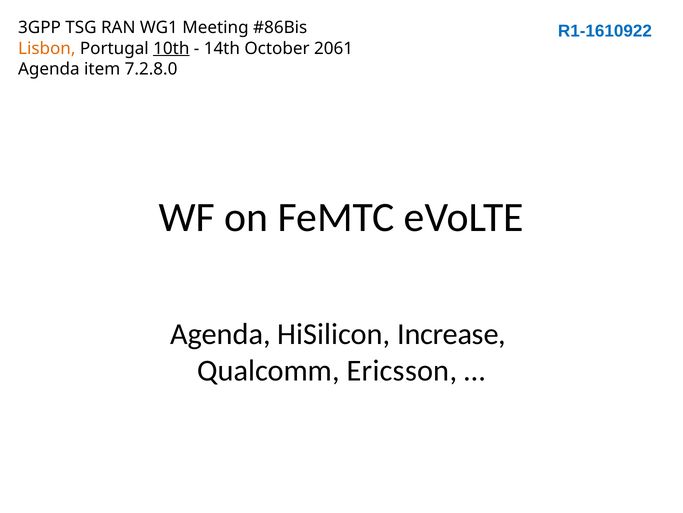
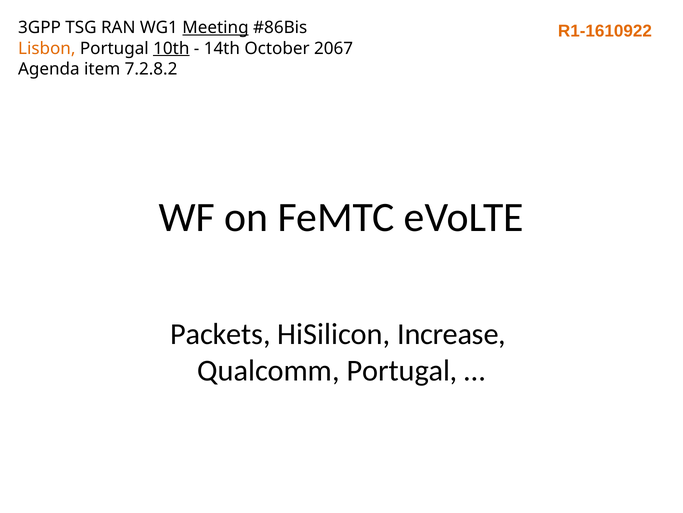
Meeting underline: none -> present (215, 28)
R1-1610922 colour: blue -> orange (605, 31)
2061: 2061 -> 2067 (334, 48)
7.2.8.0: 7.2.8.0 -> 7.2.8.2 (151, 69)
Agenda: Agenda -> Packets (220, 334)
Qualcomm Ericsson: Ericsson -> Portugal (402, 370)
